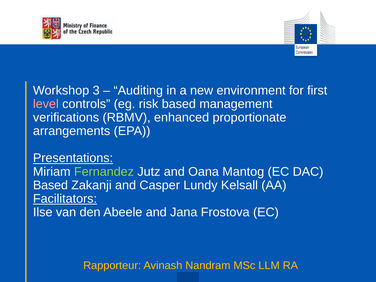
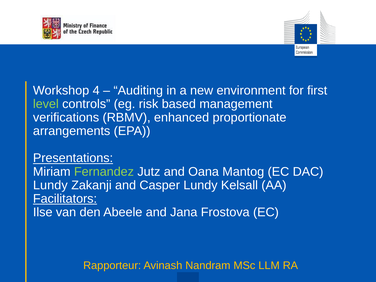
3: 3 -> 4 (96, 90)
level colour: pink -> light green (46, 104)
Based: Based -> Lundy (50, 185)
